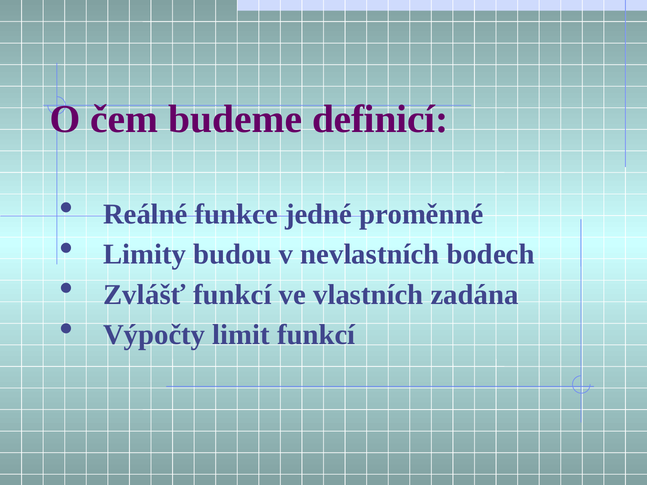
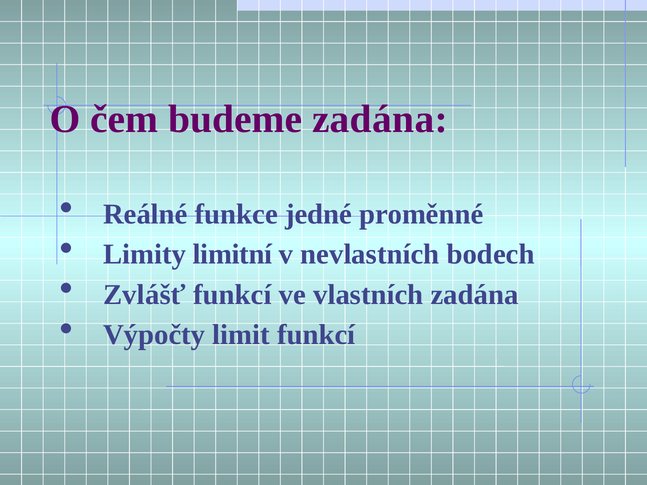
budeme definicí: definicí -> zadána (380, 119)
budou: budou -> limitní (233, 254)
